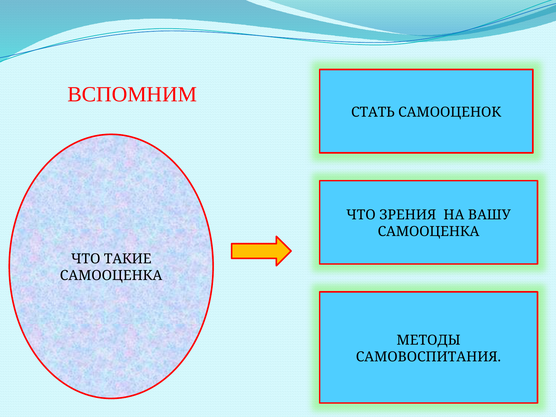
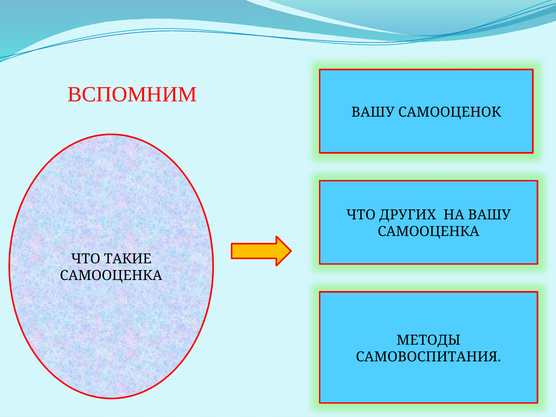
СТАТЬ: СТАТЬ -> ВАШУ (373, 112)
ЗРЕНИЯ: ЗРЕНИЯ -> ДРУГИХ (408, 215)
